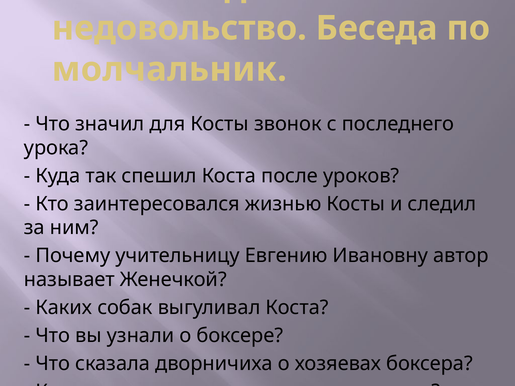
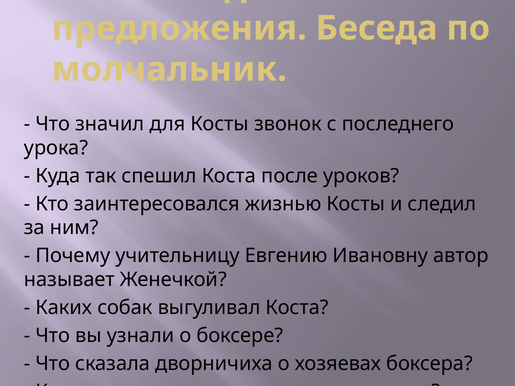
недовольство: недовольство -> предложения (179, 28)
